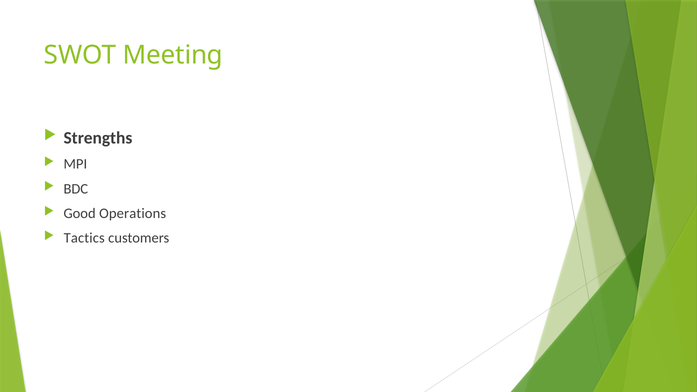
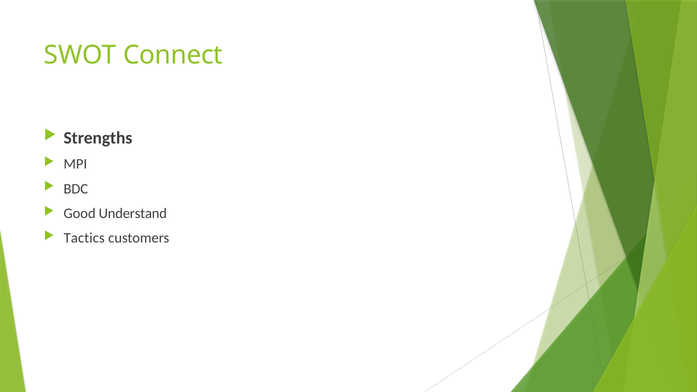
Meeting: Meeting -> Connect (173, 55)
Operations: Operations -> Understand (133, 214)
